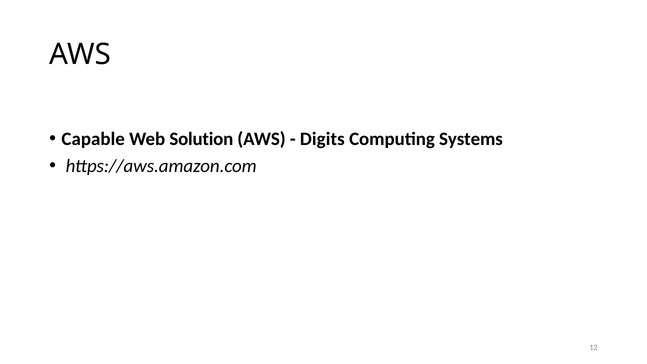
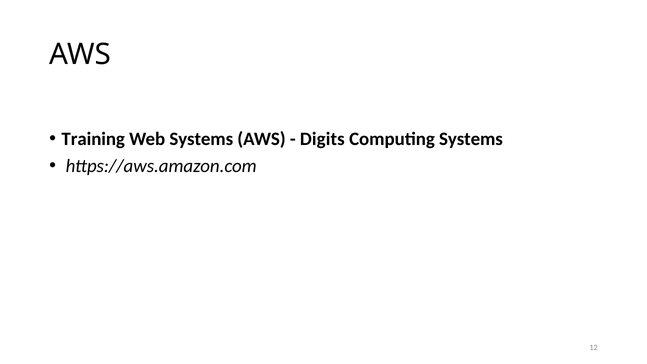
Capable: Capable -> Training (93, 139)
Web Solution: Solution -> Systems (201, 139)
